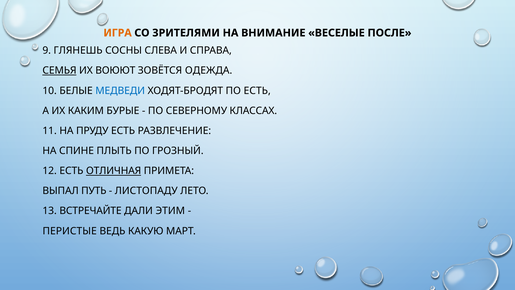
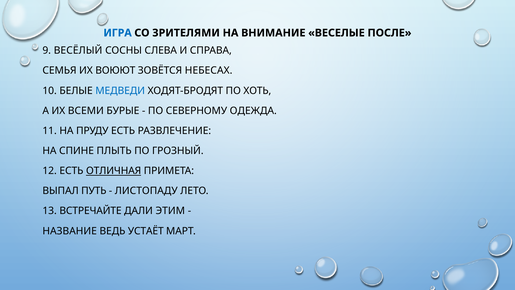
ИГРА colour: orange -> blue (118, 33)
ГЛЯНЕШЬ: ГЛЯНЕШЬ -> ВЕСЁЛЫЙ (78, 50)
СЕМЬЯ underline: present -> none (59, 71)
ОДЕЖДА: ОДЕЖДА -> НЕБЕСАХ (209, 71)
ПО ЕСТЬ: ЕСТЬ -> ХОТЬ (257, 91)
КАКИМ: КАКИМ -> ВСЕМИ (86, 111)
КЛАССАХ: КЛАССАХ -> ОДЕЖДА (253, 111)
ПЕРИСТЫЕ: ПЕРИСТЫЕ -> НАЗВАНИЕ (70, 231)
КАКУЮ: КАКУЮ -> УСТАЁТ (146, 231)
